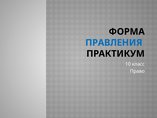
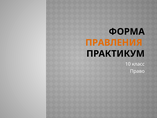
ПРАВЛЕНИЯ colour: blue -> orange (114, 43)
